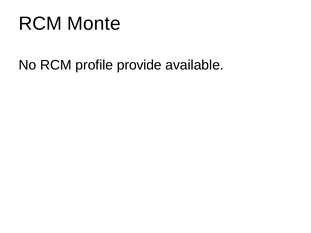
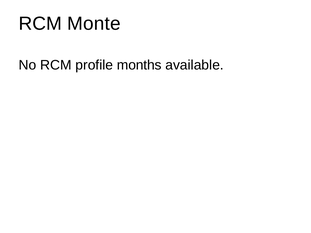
provide: provide -> months (139, 65)
